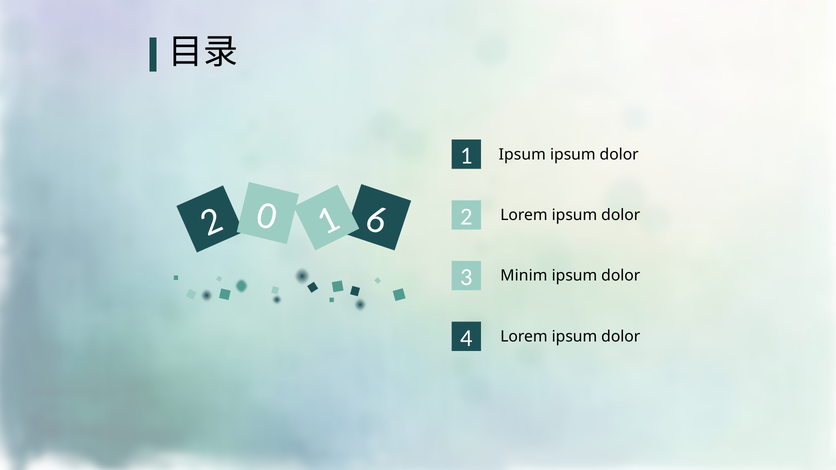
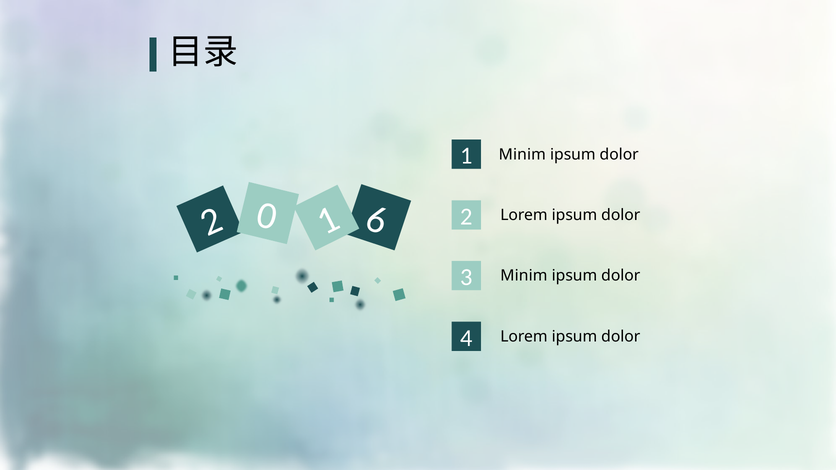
Ipsum: Ipsum -> Minim (522, 154)
